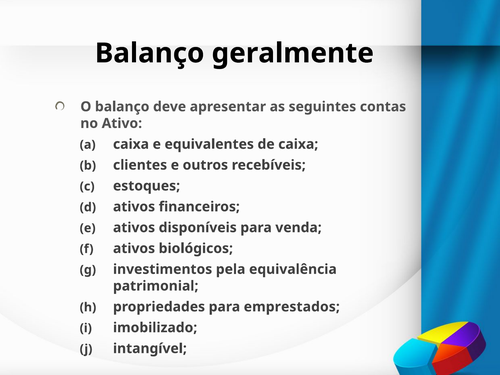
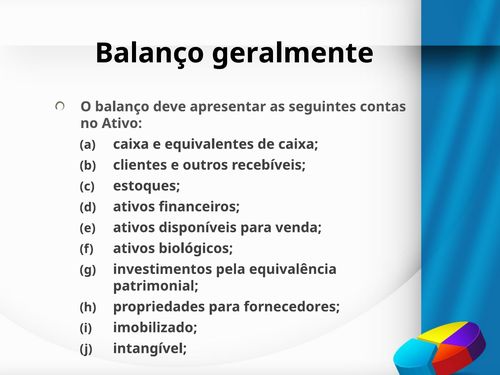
emprestados: emprestados -> fornecedores (292, 307)
